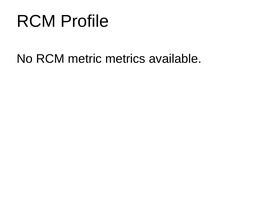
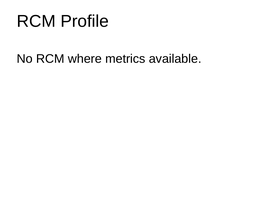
metric: metric -> where (85, 59)
